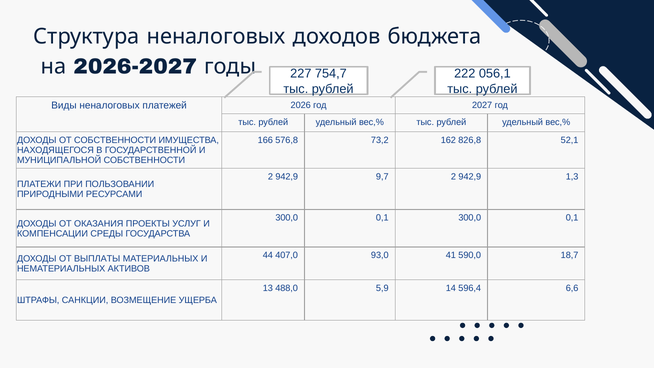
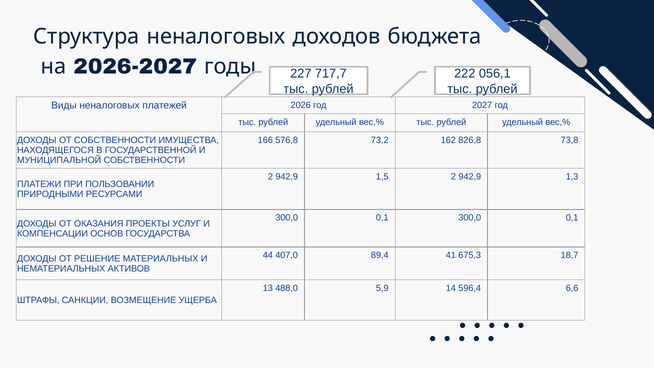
754,7: 754,7 -> 717,7 (331, 74)
52,1: 52,1 -> 73,8 (570, 140)
9,7: 9,7 -> 1,5 (382, 177)
СРЕДЫ: СРЕДЫ -> ОСНОВ (107, 234)
93,0: 93,0 -> 89,4 (380, 255)
590,0: 590,0 -> 675,3 (470, 255)
ВЫПЛАТЫ: ВЫПЛАТЫ -> РЕШЕНИЕ (97, 259)
